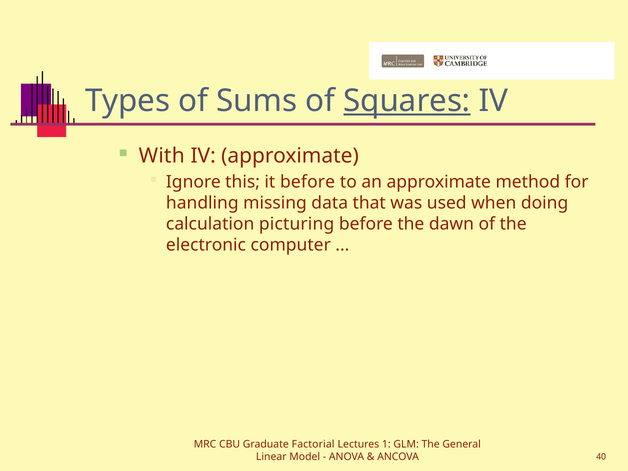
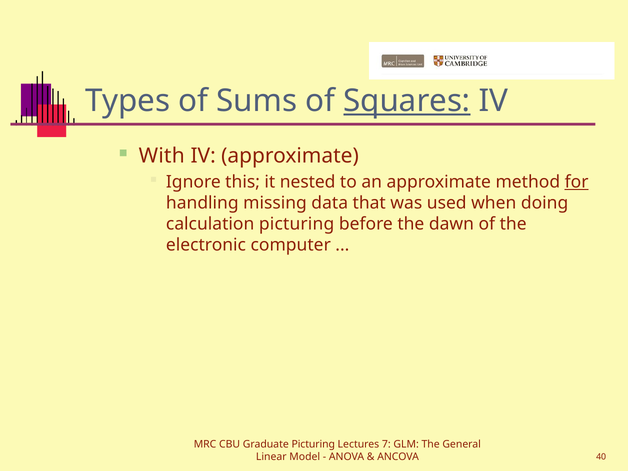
it before: before -> nested (308, 182)
for underline: none -> present (577, 182)
Graduate Factorial: Factorial -> Picturing (313, 444)
1: 1 -> 7 (386, 444)
